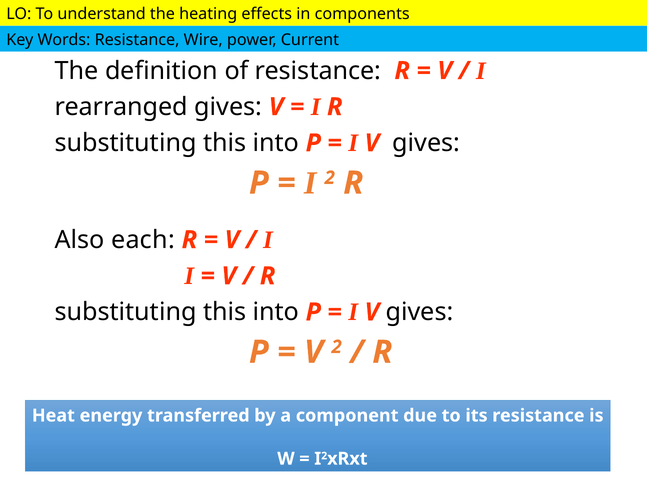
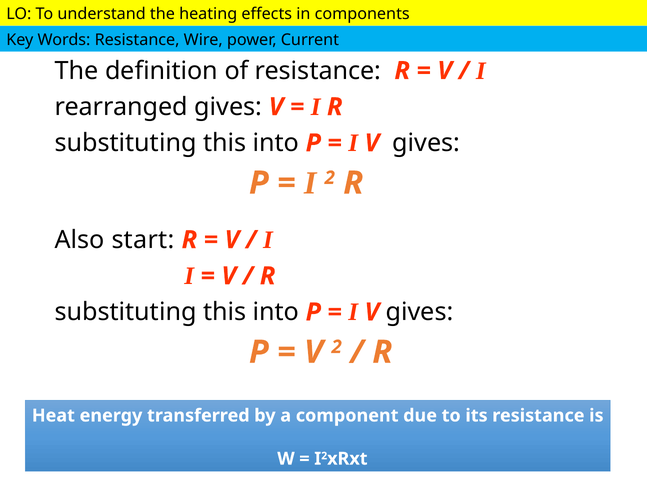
each: each -> start (143, 240)
